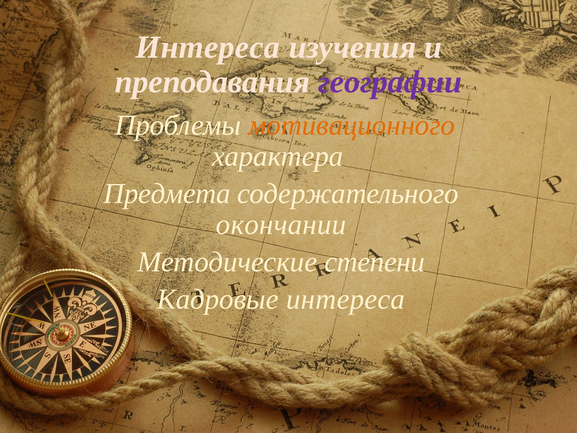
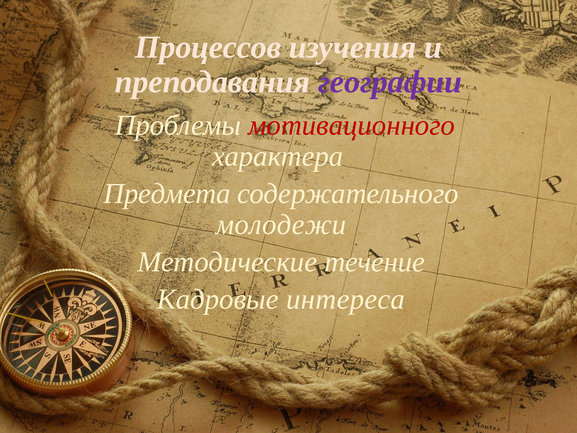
Интереса: Интереса -> Процессов (208, 47)
мотивационного colour: orange -> red (352, 125)
окончании: окончании -> молодежи (281, 225)
степени: степени -> течение (375, 262)
